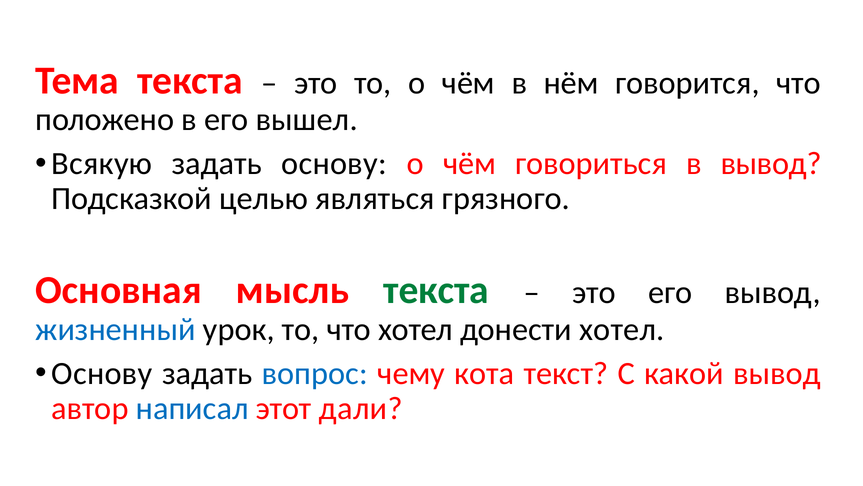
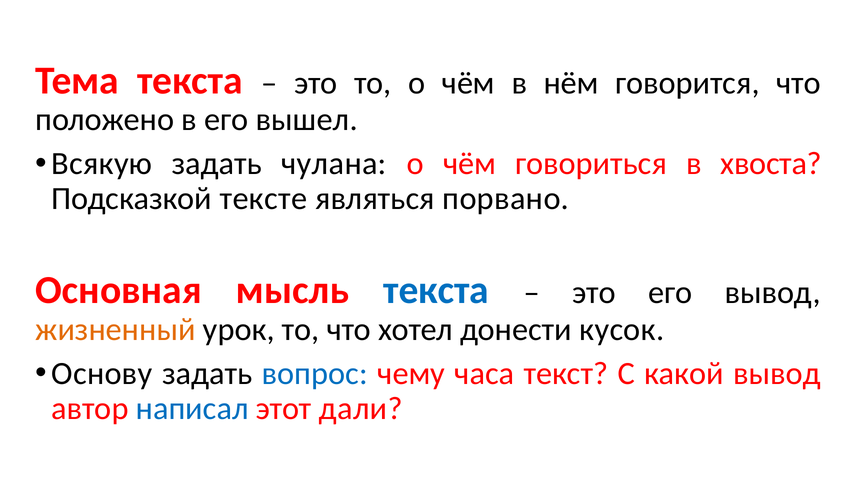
задать основу: основу -> чулана (334, 163)
в вывод: вывод -> хвоста (771, 163)
целью: целью -> тексте (263, 198)
грязного: грязного -> порвано (506, 198)
текста colour: green -> blue (436, 290)
жизненный colour: blue -> orange (115, 329)
донести хотел: хотел -> кусок (622, 329)
кота: кота -> часа (484, 373)
